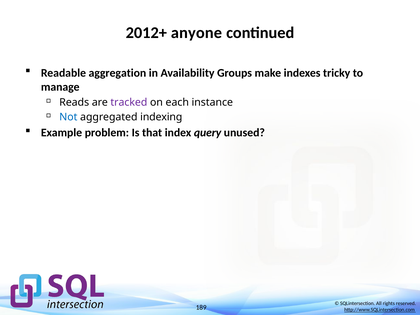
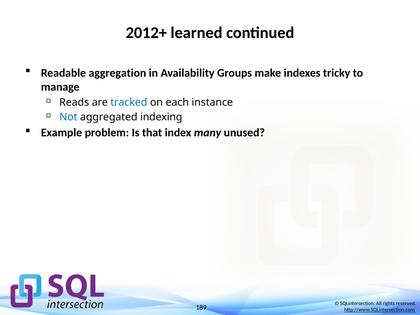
anyone: anyone -> learned (197, 33)
tracked colour: purple -> blue (129, 102)
query: query -> many (208, 133)
